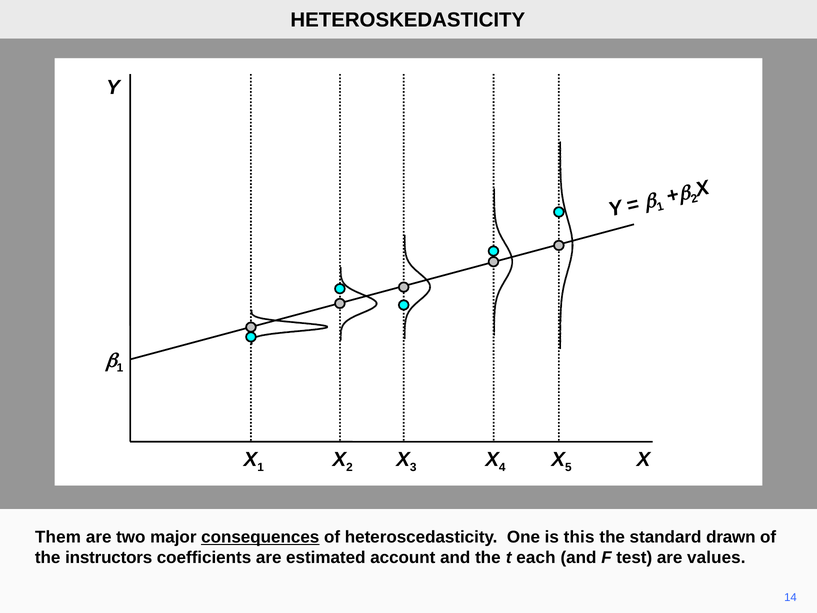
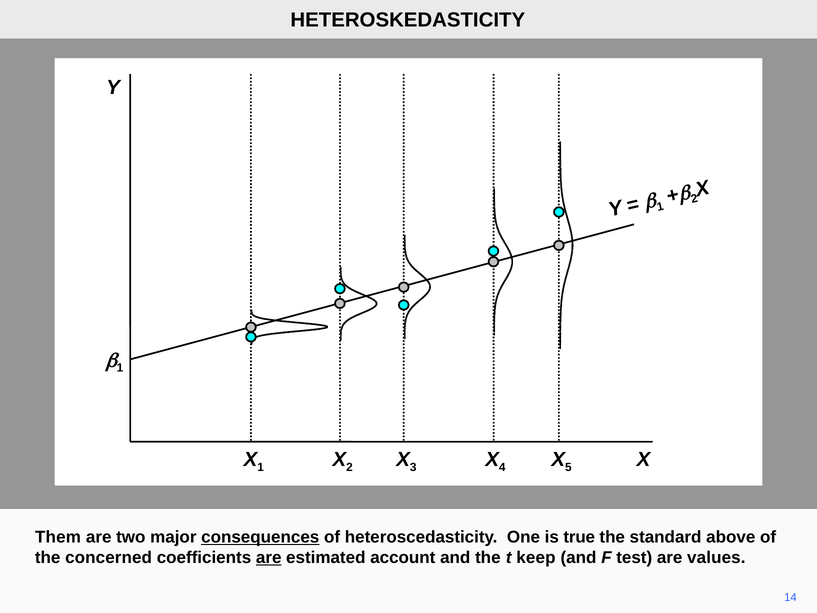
this: this -> true (579, 537)
drawn: drawn -> above (731, 537)
instructors: instructors -> concerned (109, 557)
are underline: none -> present (269, 557)
each: each -> keep (536, 557)
